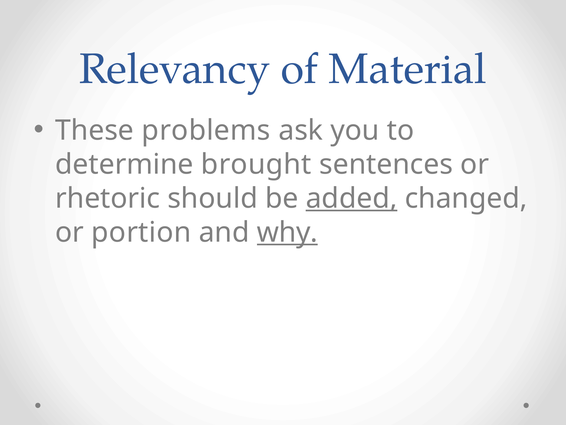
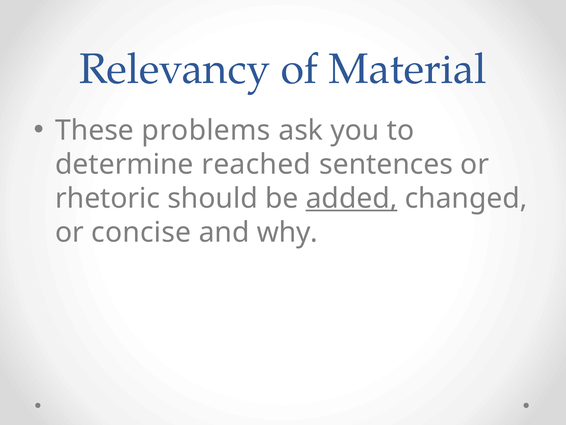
brought: brought -> reached (256, 164)
portion: portion -> concise (141, 232)
why underline: present -> none (287, 232)
